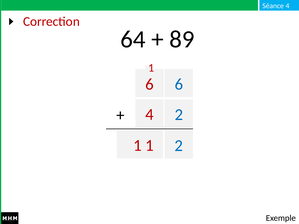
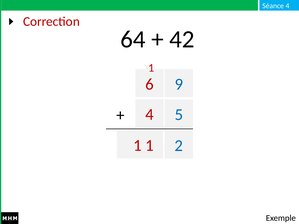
89: 89 -> 42 (182, 39)
6 6: 6 -> 9 (179, 84)
4 2: 2 -> 5 (179, 115)
